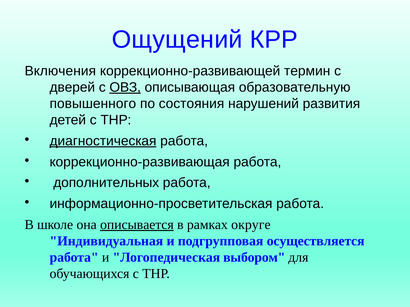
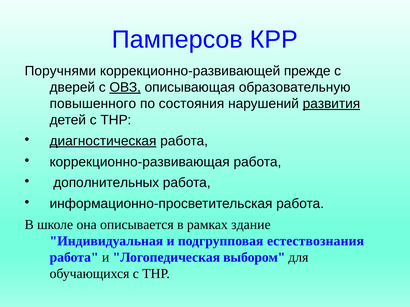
Ощущений: Ощущений -> Памперсов (177, 40)
Включения: Включения -> Поручнями (60, 71)
термин: термин -> прежде (307, 71)
развития underline: none -> present (331, 104)
описывается underline: present -> none (137, 225)
округе: округе -> здание (251, 225)
осуществляется: осуществляется -> естествознания (316, 241)
